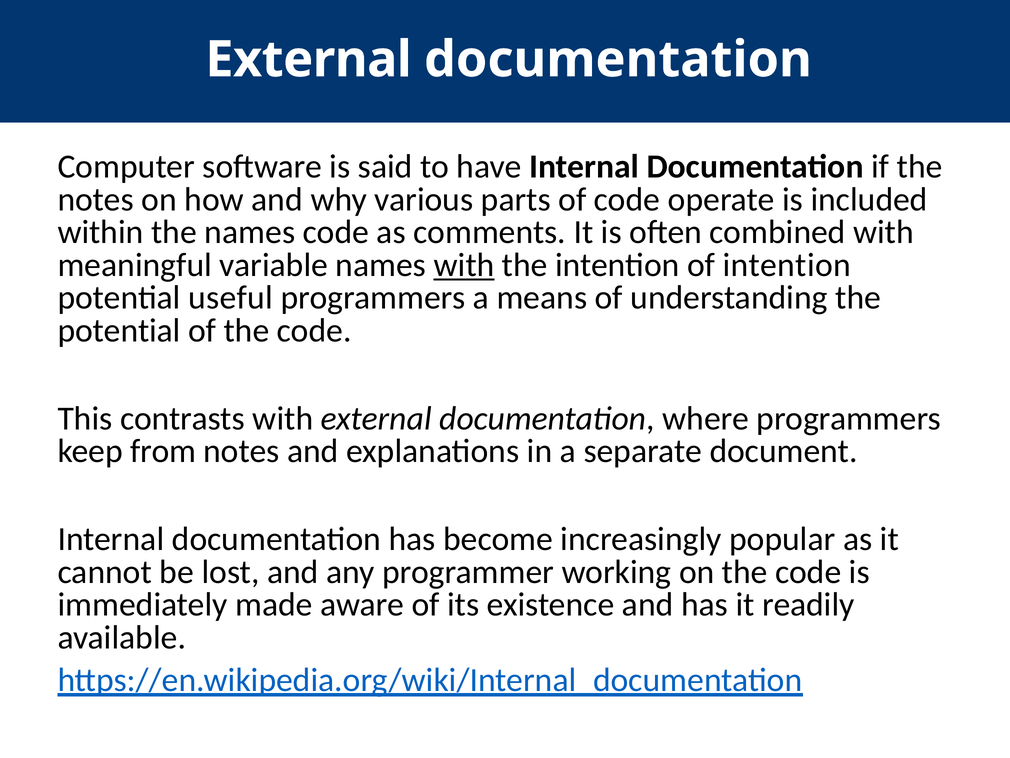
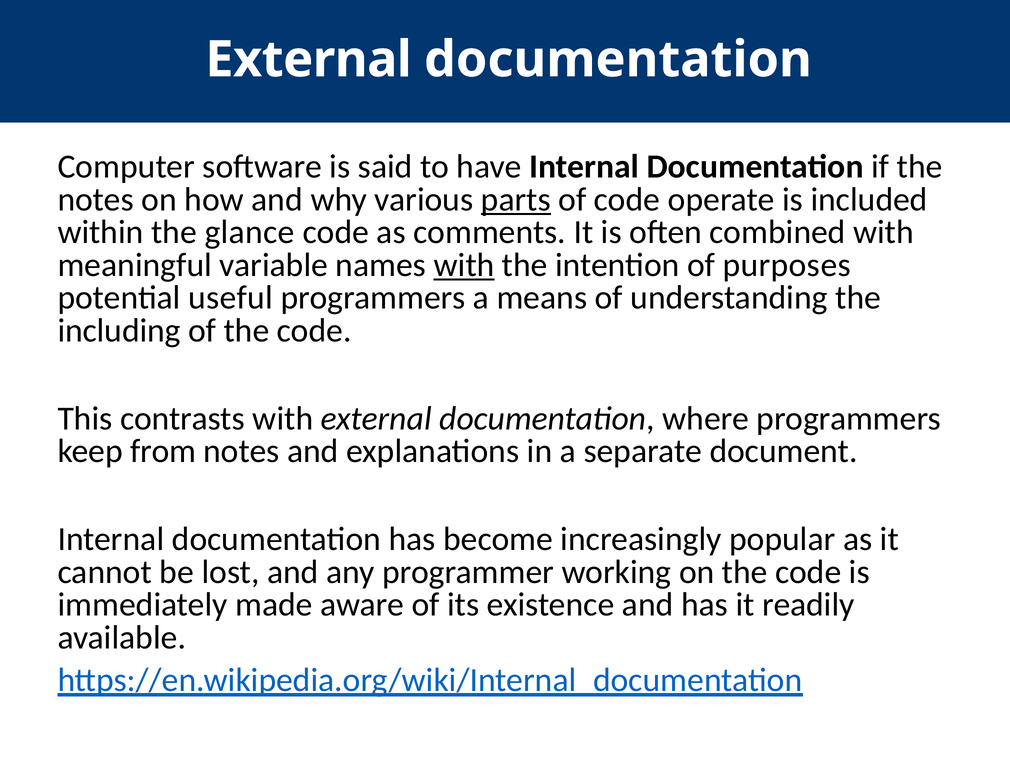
parts underline: none -> present (516, 199)
the names: names -> glance (250, 232)
of intention: intention -> purposes (787, 265)
potential: potential -> including (119, 330)
